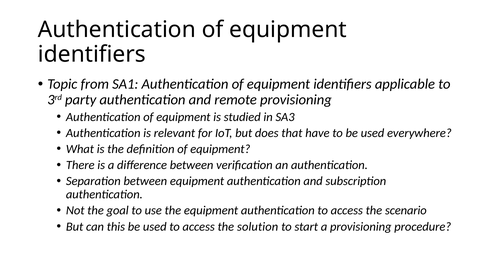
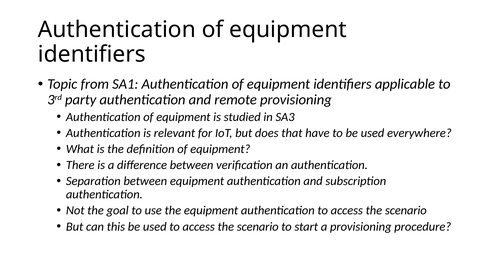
solution: solution -> scenario (258, 227)
